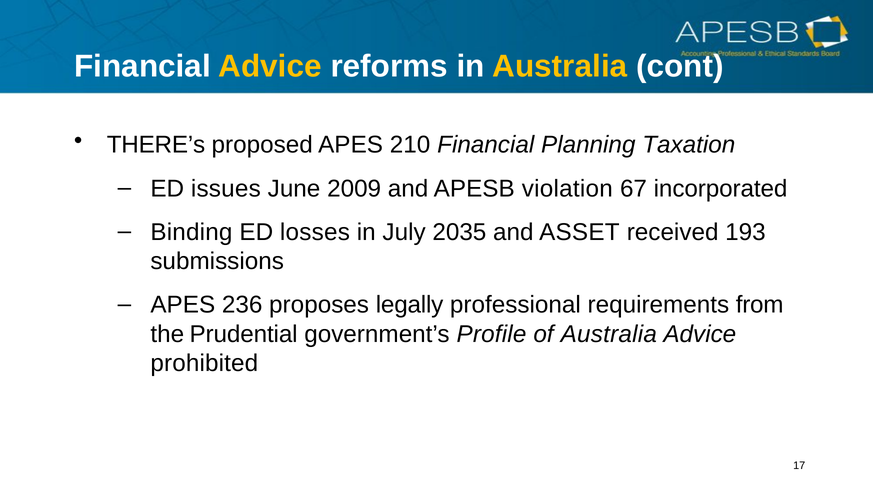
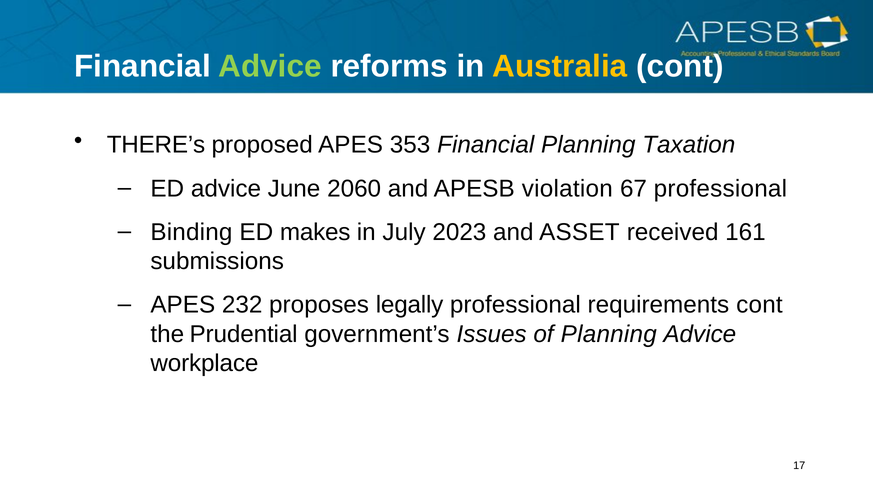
Advice colour: yellow -> light green (270, 66)
210: 210 -> 353 (410, 145)
ED issues: issues -> advice (226, 189)
2009: 2009 -> 2060 (354, 189)
67 incorporated: incorporated -> professional (720, 189)
losses: losses -> makes (315, 232)
2035: 2035 -> 2023 (459, 232)
193: 193 -> 161 (745, 232)
236: 236 -> 232 (242, 305)
requirements from: from -> cont (759, 305)
Profile: Profile -> Issues (492, 334)
of Australia: Australia -> Planning (609, 334)
prohibited: prohibited -> workplace (204, 363)
